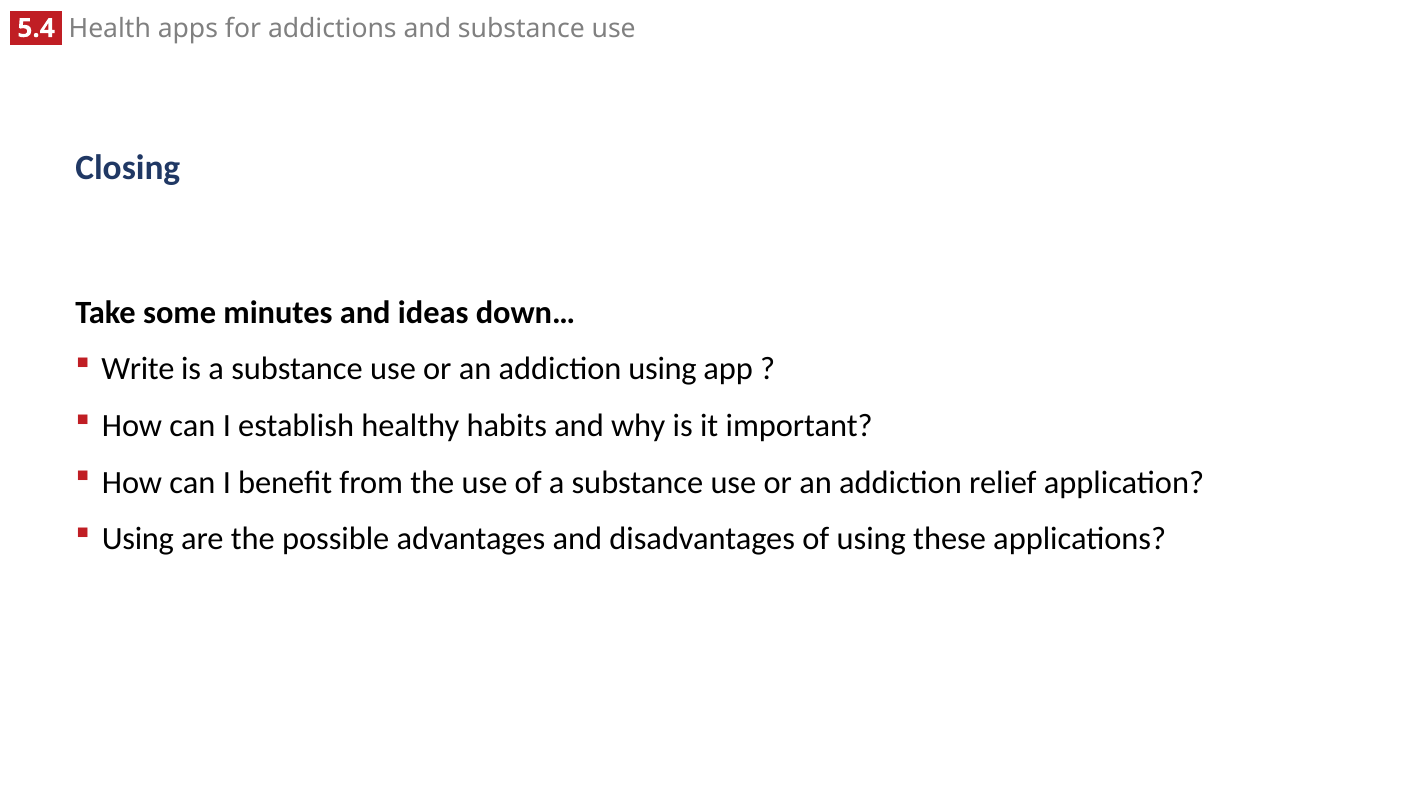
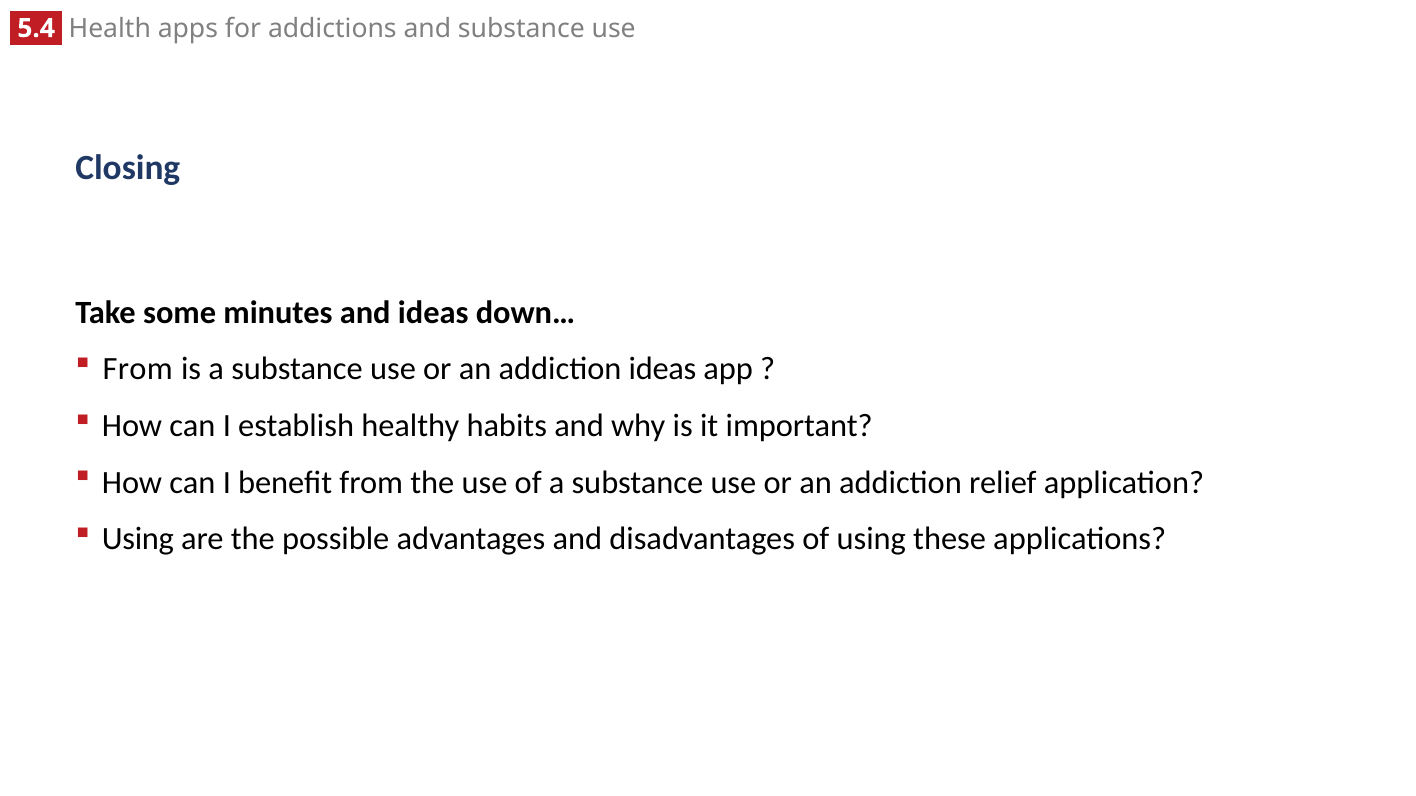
Write: Write -> From (138, 369)
addiction using: using -> ideas (663, 369)
